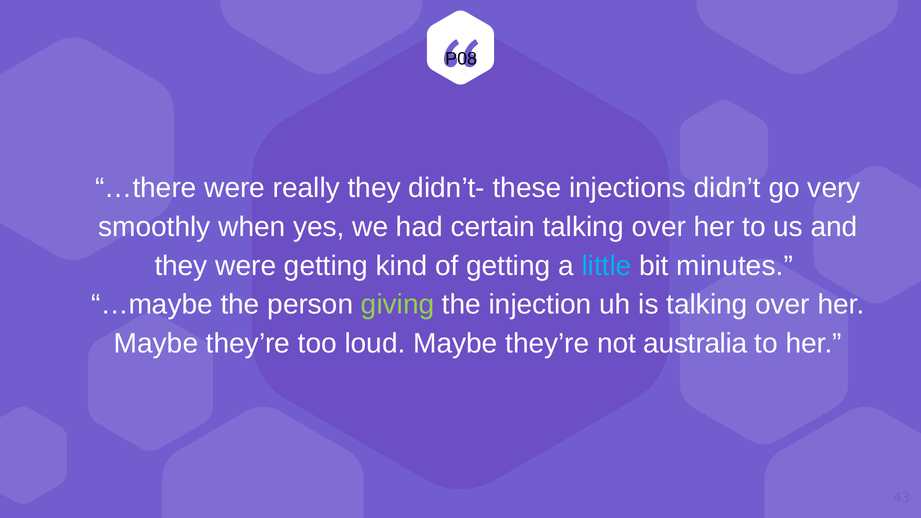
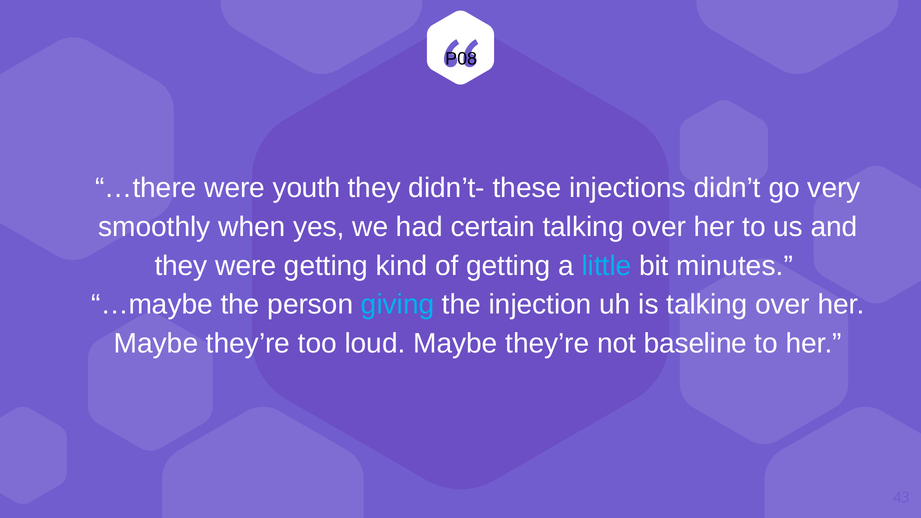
really: really -> youth (307, 188)
giving colour: light green -> light blue (398, 305)
australia: australia -> baseline (695, 343)
